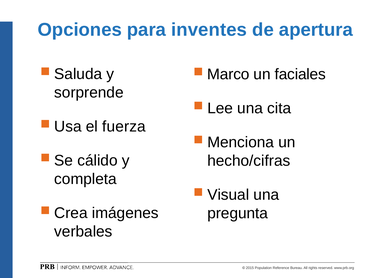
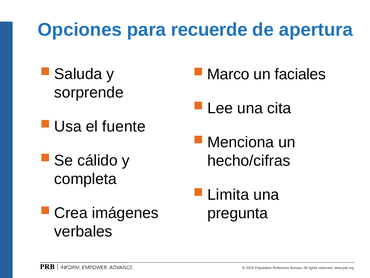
inventes: inventes -> recuerde (209, 30)
fuerza: fuerza -> fuente (124, 126)
Visual: Visual -> Limita (228, 194)
